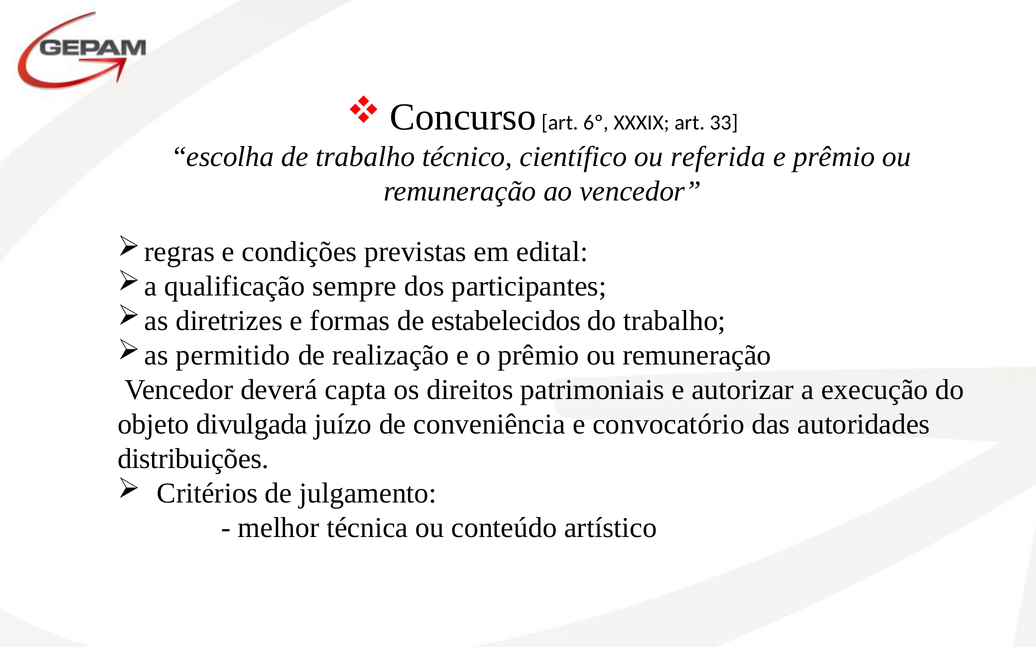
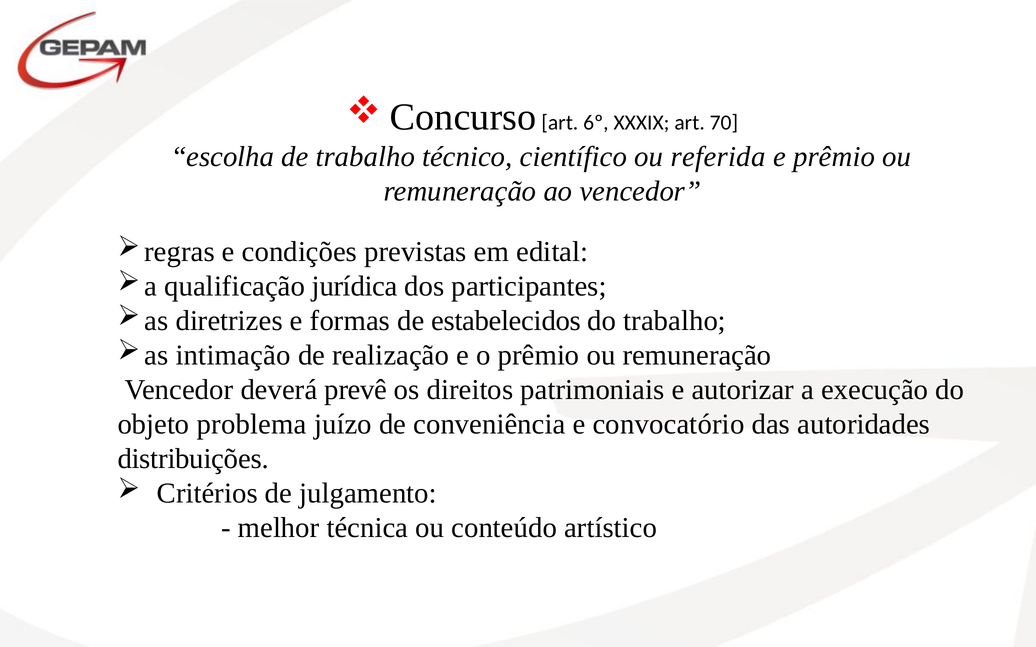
33: 33 -> 70 (724, 123)
sempre: sempre -> jurídica (355, 286)
permitido: permitido -> intimação (233, 355)
capta: capta -> prevê (356, 390)
divulgada: divulgada -> problema (252, 424)
